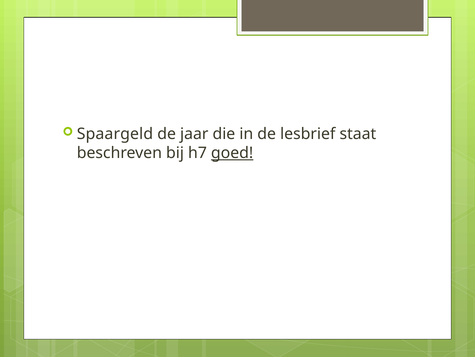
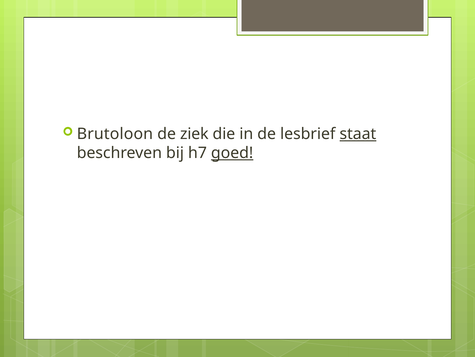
Spaargeld: Spaargeld -> Brutoloon (115, 134)
jaar: jaar -> ziek (194, 134)
staat underline: none -> present (358, 134)
